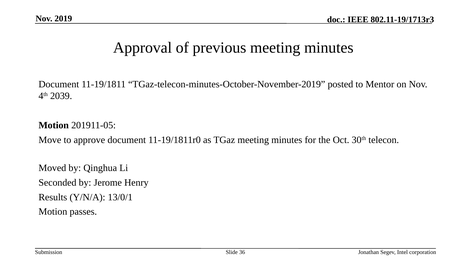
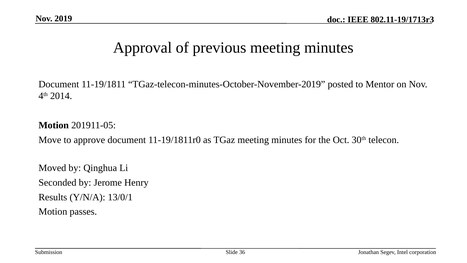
2039: 2039 -> 2014 (61, 96)
